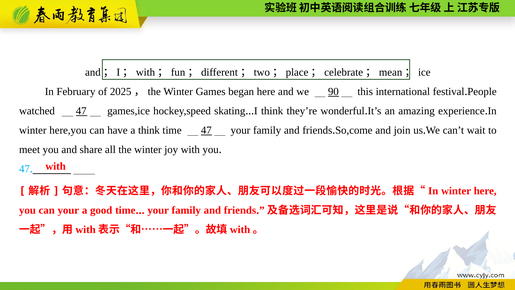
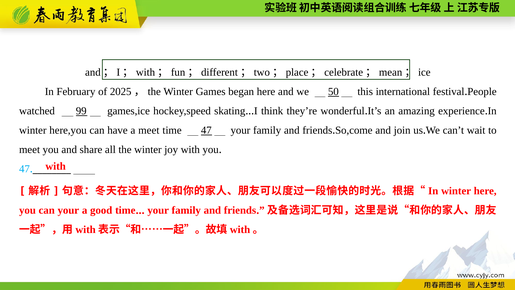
90: 90 -> 50 (333, 92)
watched 47: 47 -> 99 (81, 111)
a think: think -> meet (149, 130)
